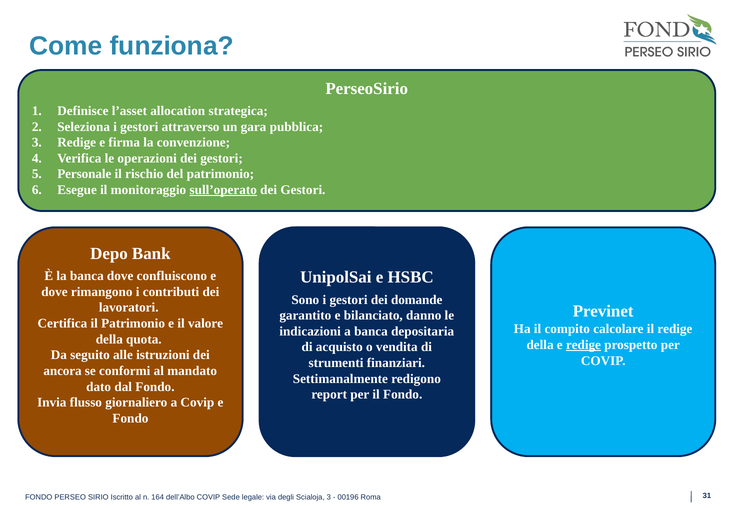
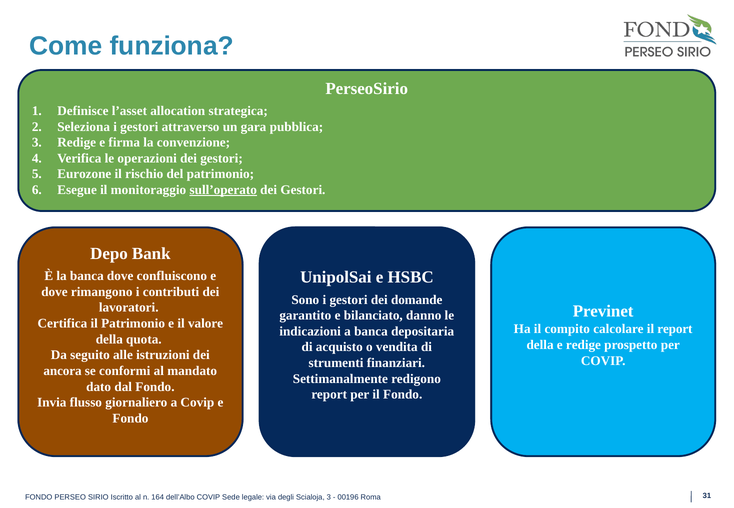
Personale: Personale -> Eurozone (84, 174)
il redige: redige -> report (675, 329)
redige underline: present -> none (583, 345)
